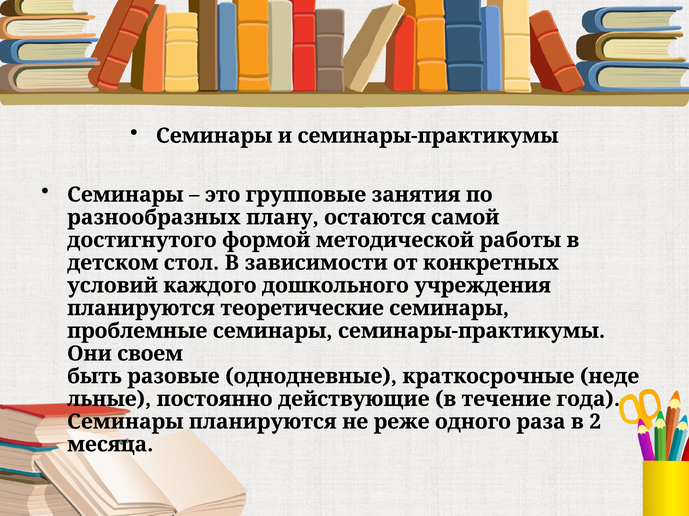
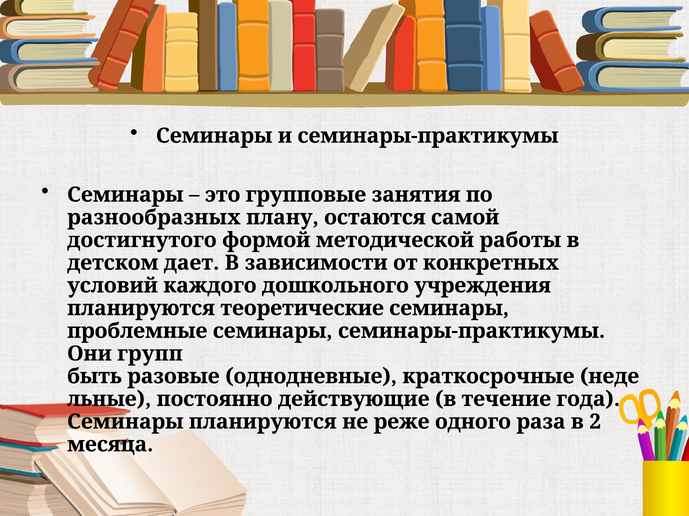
стол: стол -> дает (192, 263)
своем: своем -> групп (150, 354)
